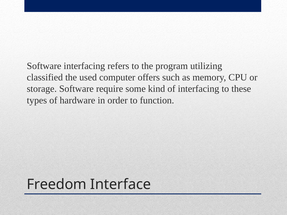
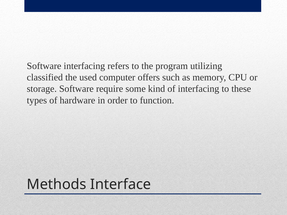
Freedom: Freedom -> Methods (57, 185)
